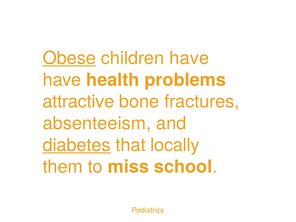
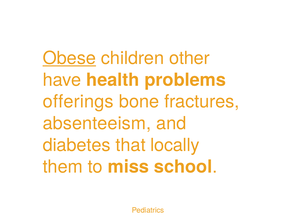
children have: have -> other (189, 58)
attractive: attractive -> offerings (78, 102)
diabetes underline: present -> none (77, 145)
